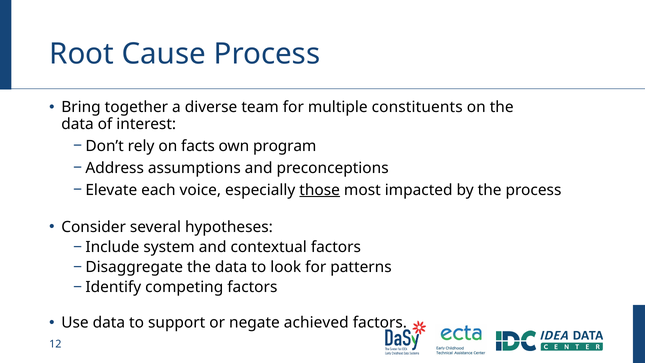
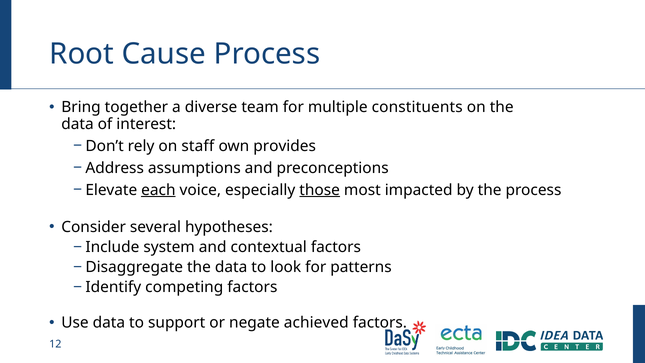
facts: facts -> staff (198, 146)
program: program -> provides (285, 146)
each underline: none -> present (158, 190)
